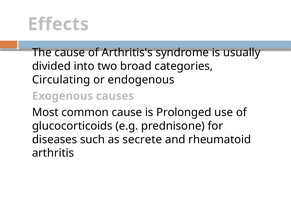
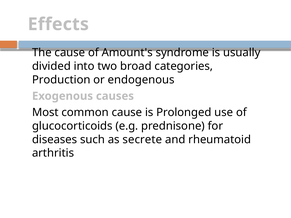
Arthritis's: Arthritis's -> Amount's (127, 53)
Circulating: Circulating -> Production (61, 80)
